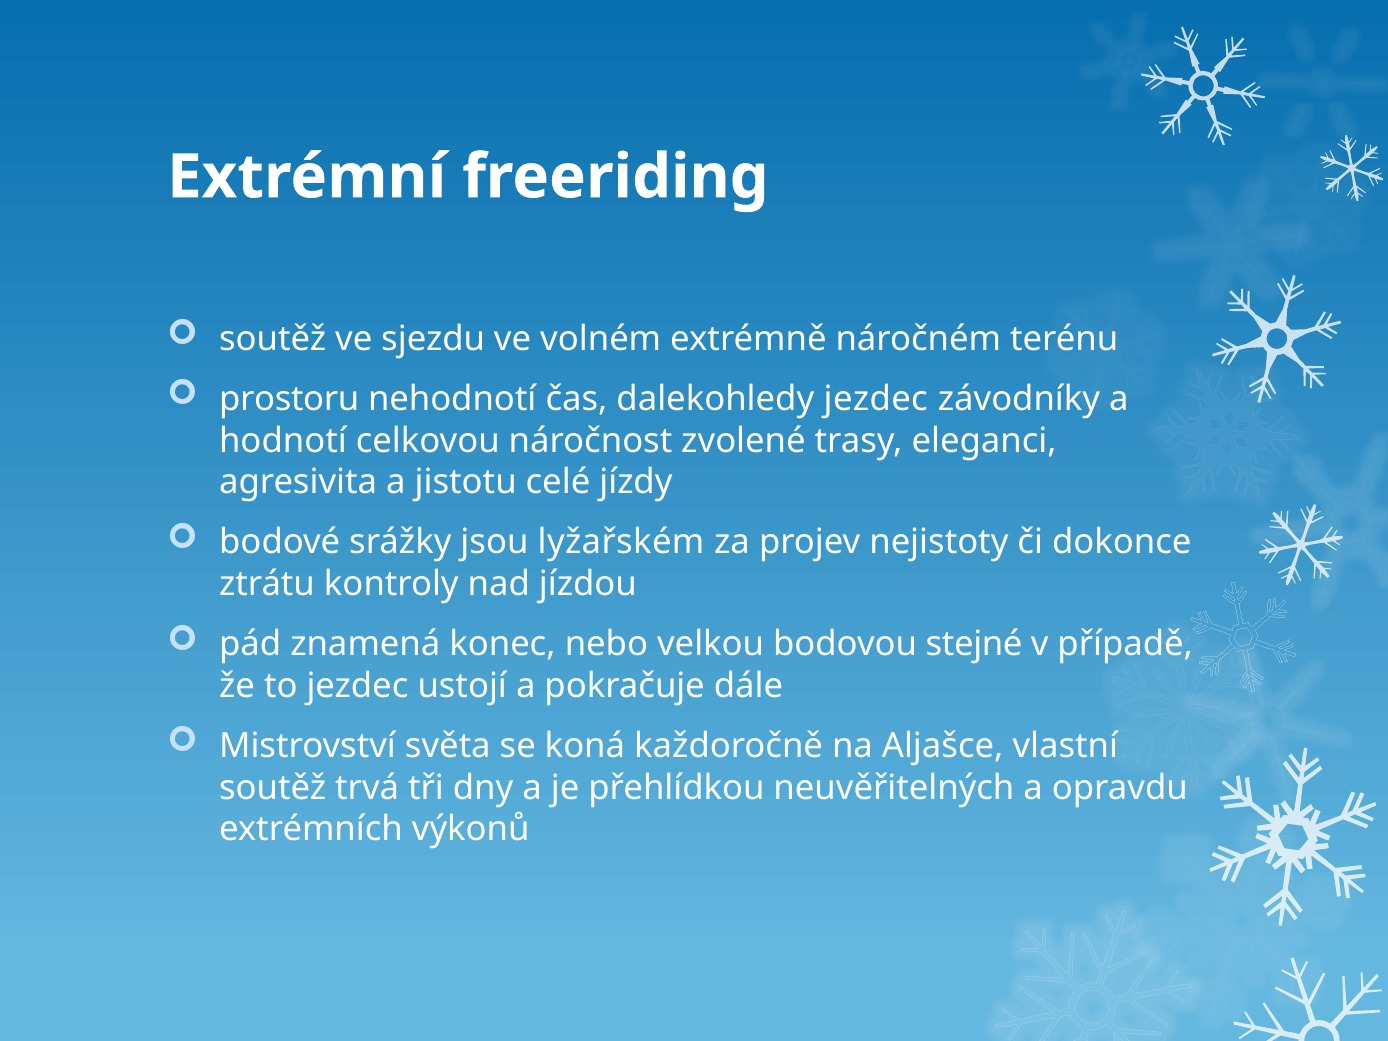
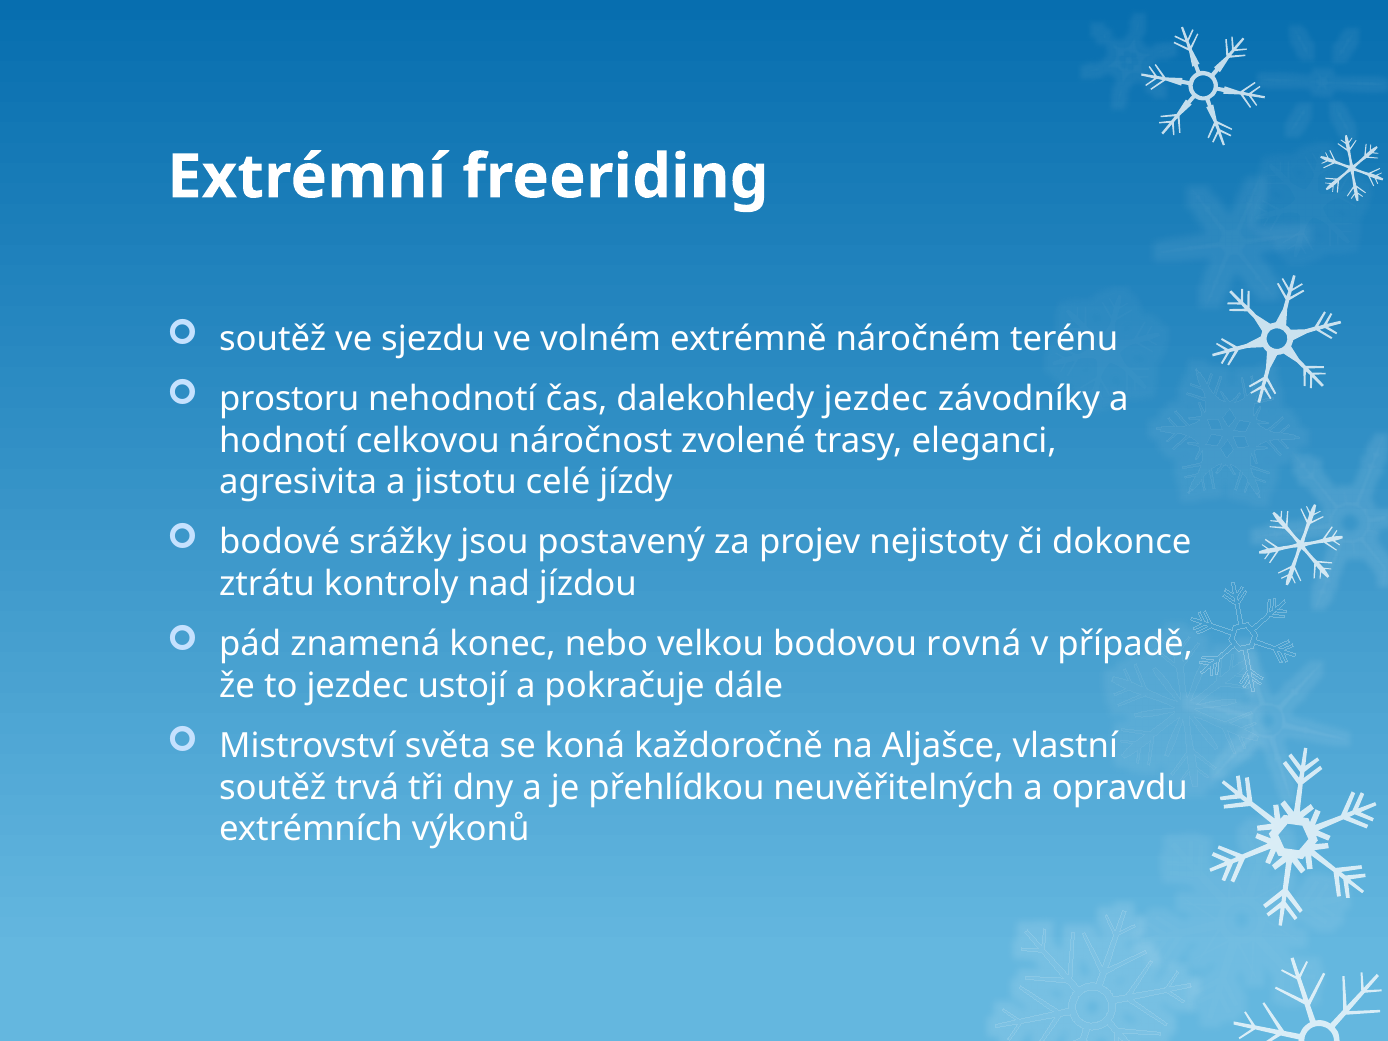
lyžařském: lyžařském -> postavený (621, 543)
stejné: stejné -> rovná (974, 644)
